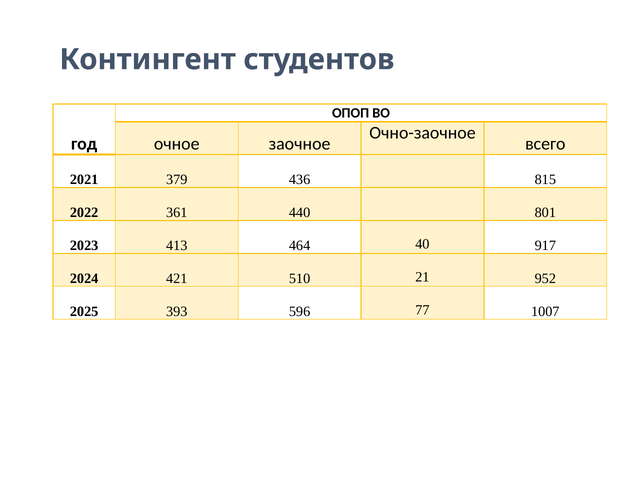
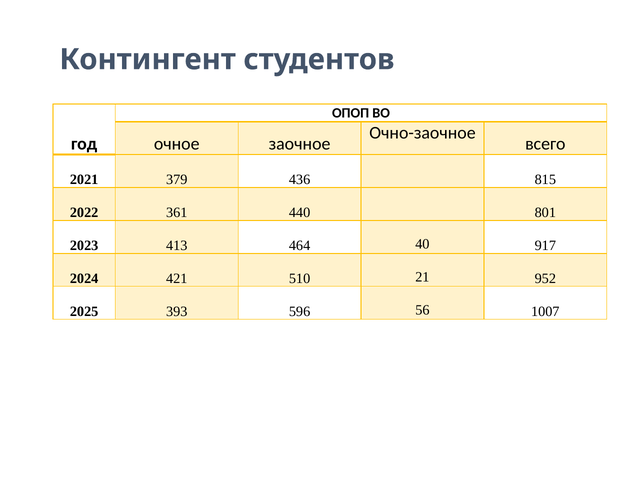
77: 77 -> 56 (422, 311)
